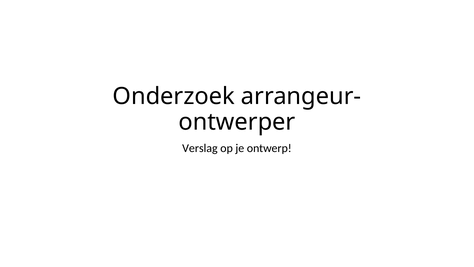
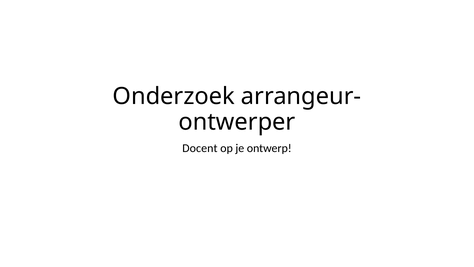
Verslag: Verslag -> Docent (200, 148)
